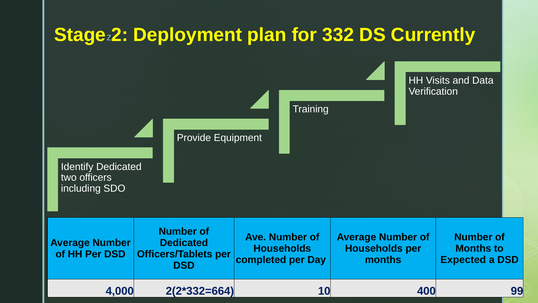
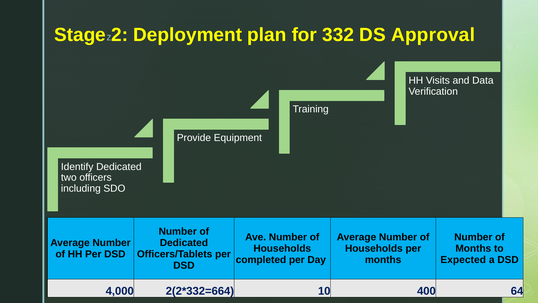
Currently: Currently -> Approval (433, 35)
99: 99 -> 64 (517, 291)
